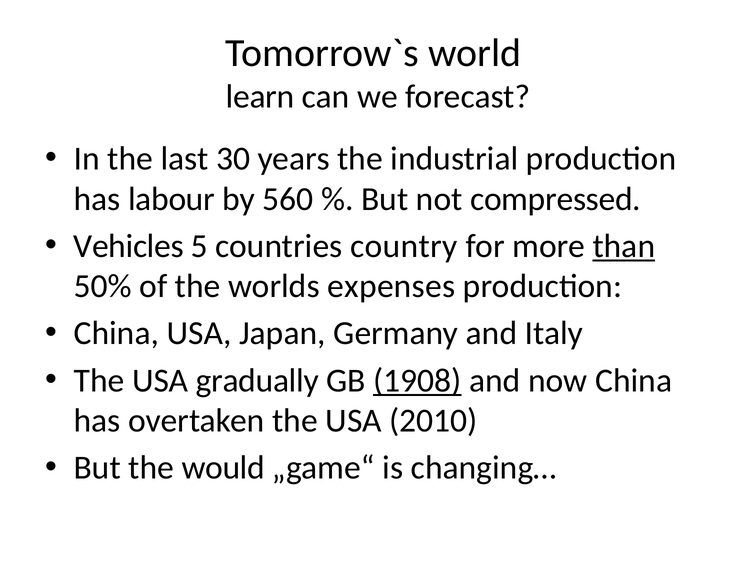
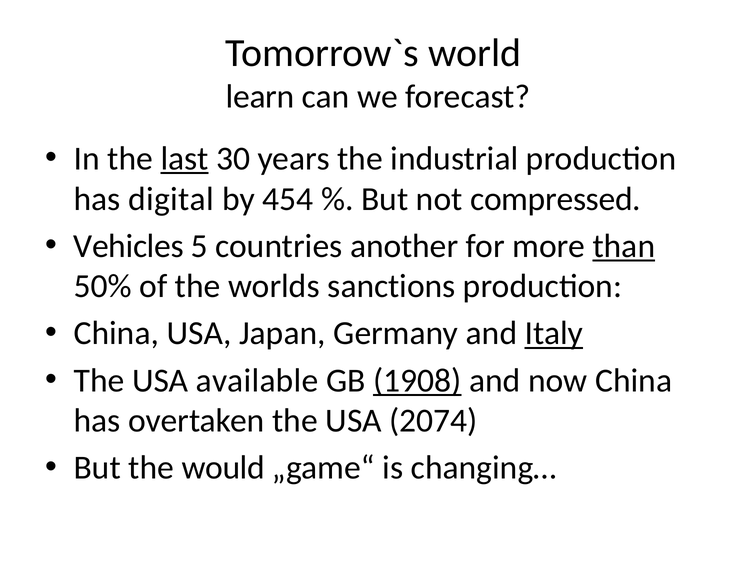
last underline: none -> present (185, 159)
labour: labour -> digital (171, 199)
560: 560 -> 454 (288, 199)
country: country -> another (404, 246)
expenses: expenses -> sanctions (391, 286)
Italy underline: none -> present (554, 333)
gradually: gradually -> available (257, 380)
2010: 2010 -> 2074 (433, 421)
